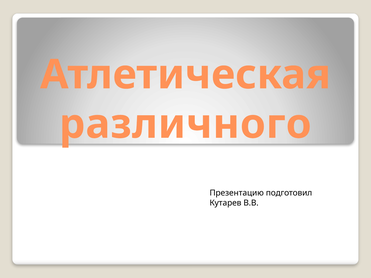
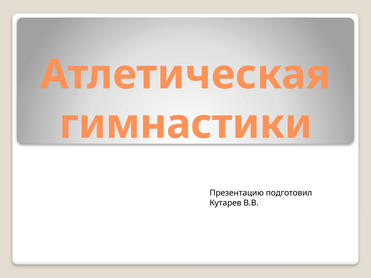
различного: различного -> гимнастики (186, 124)
